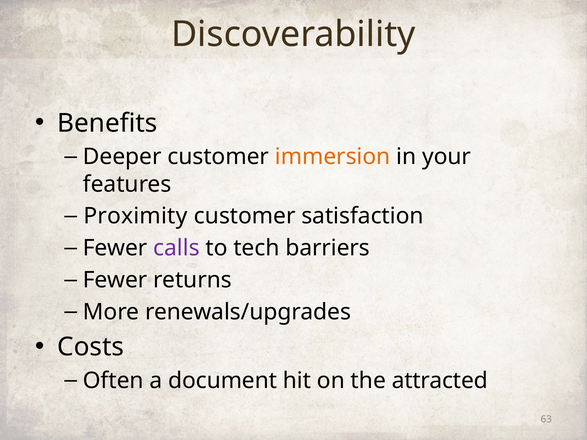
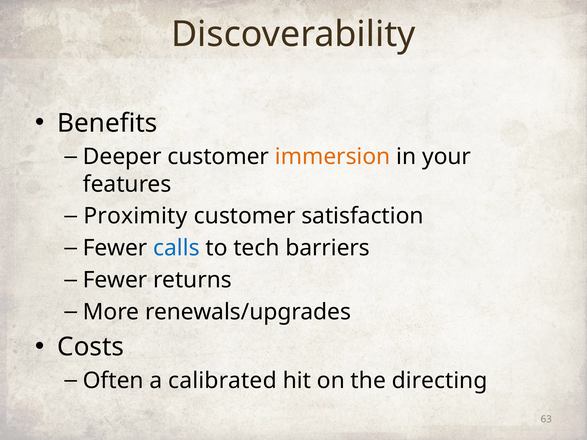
calls colour: purple -> blue (176, 248)
document: document -> calibrated (222, 381)
attracted: attracted -> directing (440, 381)
